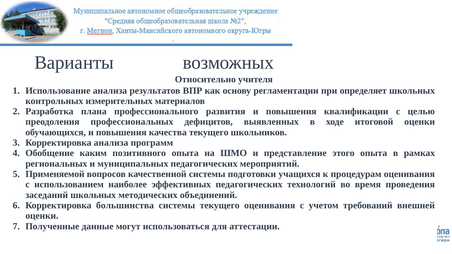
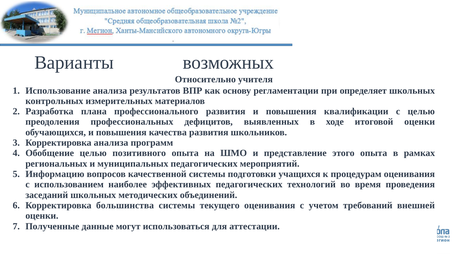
качества текущего: текущего -> развития (209, 132)
Обобщение каким: каким -> целью (93, 153)
Применяемой: Применяемой -> Информацию (55, 174)
